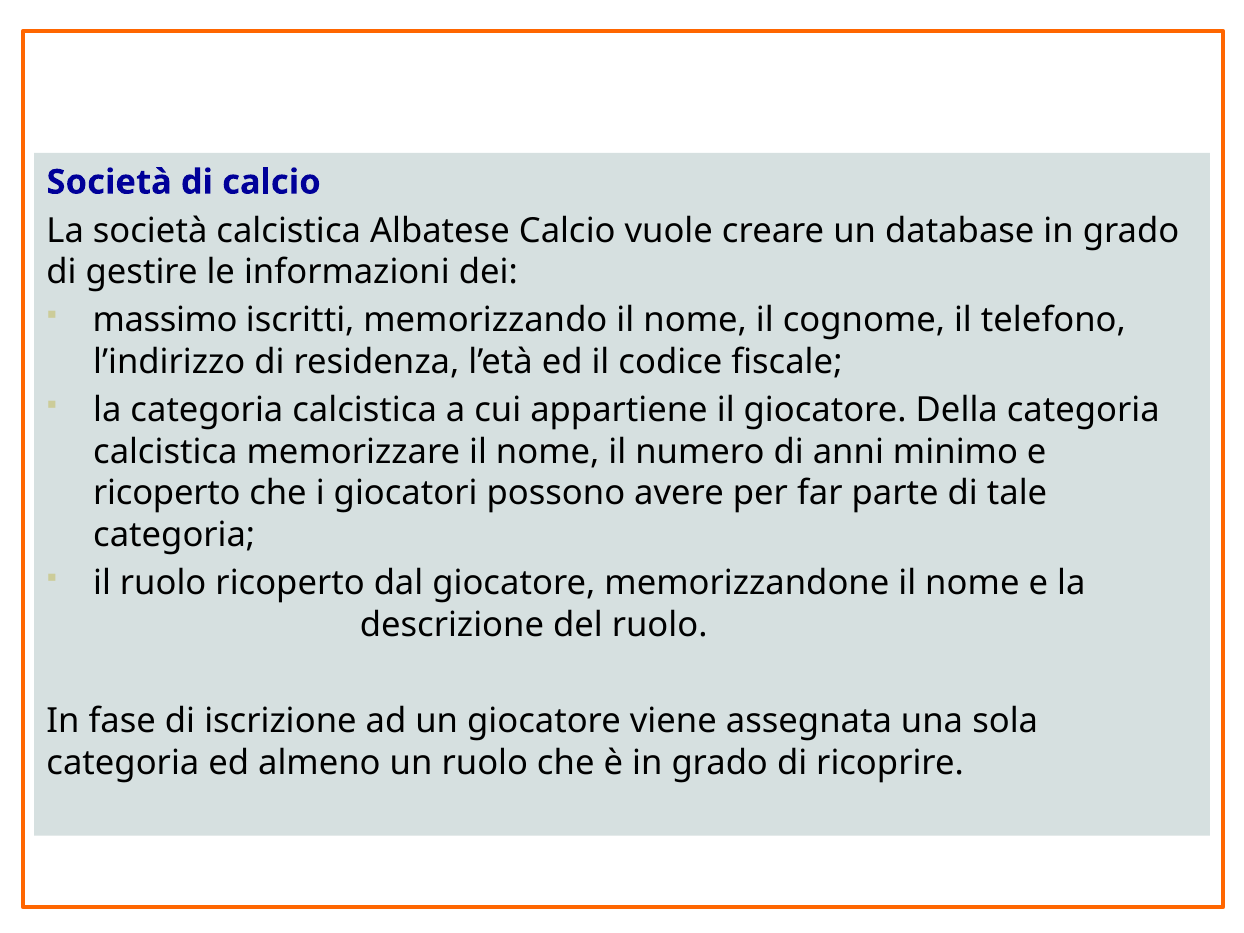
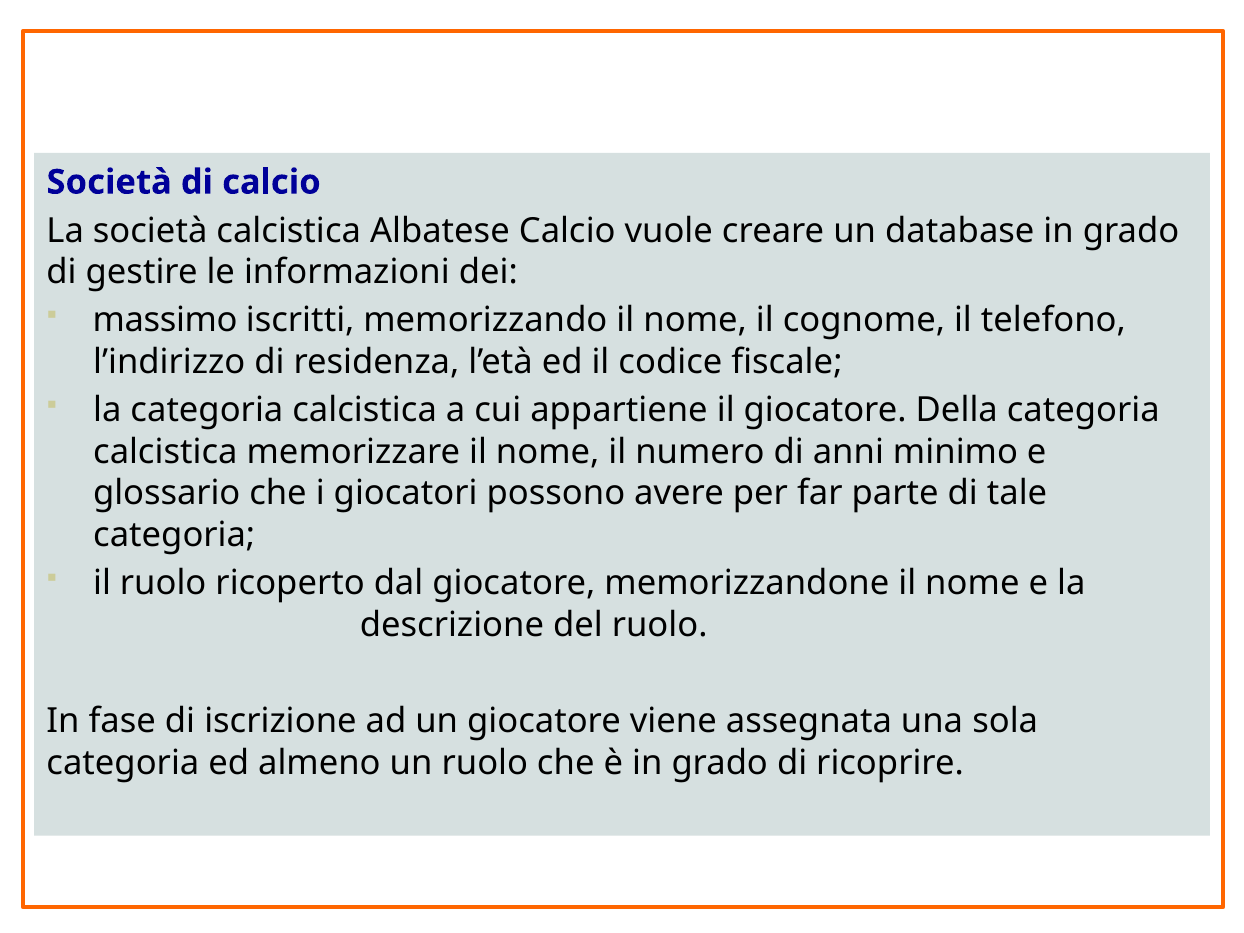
ricoperto: ricoperto -> glossario (167, 493)
